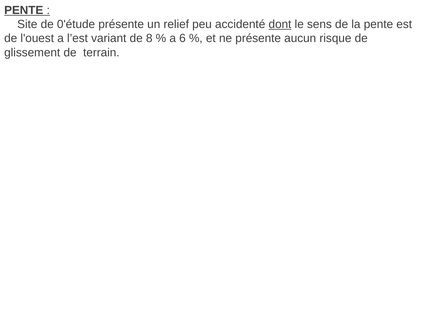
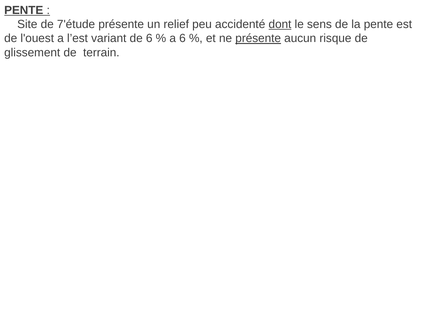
0'étude: 0'étude -> 7'étude (76, 24)
de 8: 8 -> 6 (149, 38)
présente underline: none -> present (258, 38)
